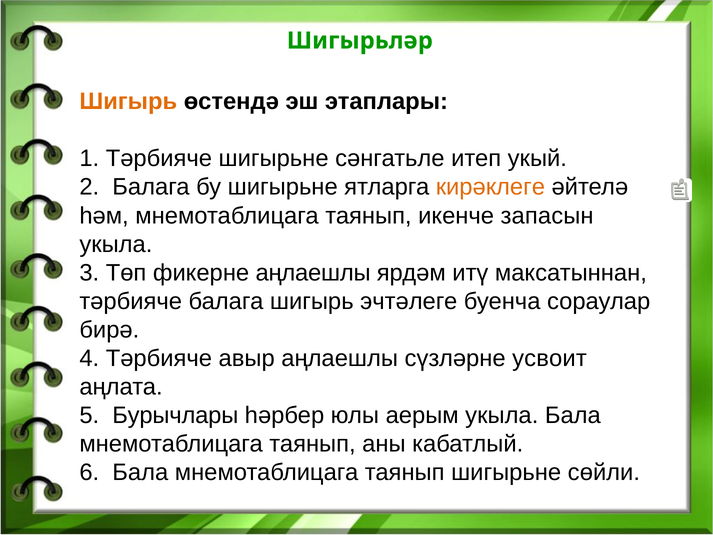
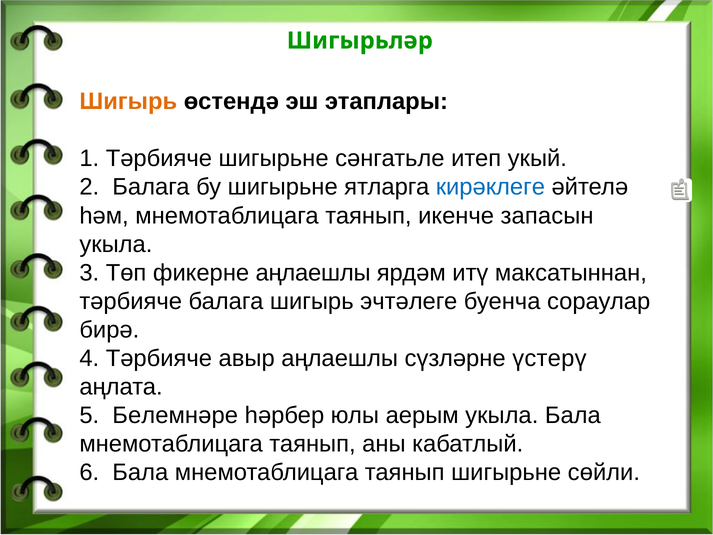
кирәклеге colour: orange -> blue (490, 187)
усвоит: усвоит -> үстерү (549, 358)
Бурычлары: Бурычлары -> Белемнәре (175, 415)
